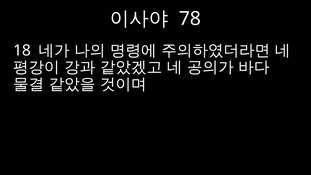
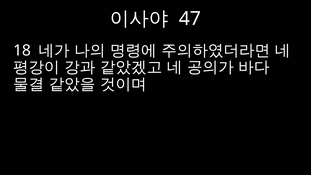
78: 78 -> 47 (190, 19)
